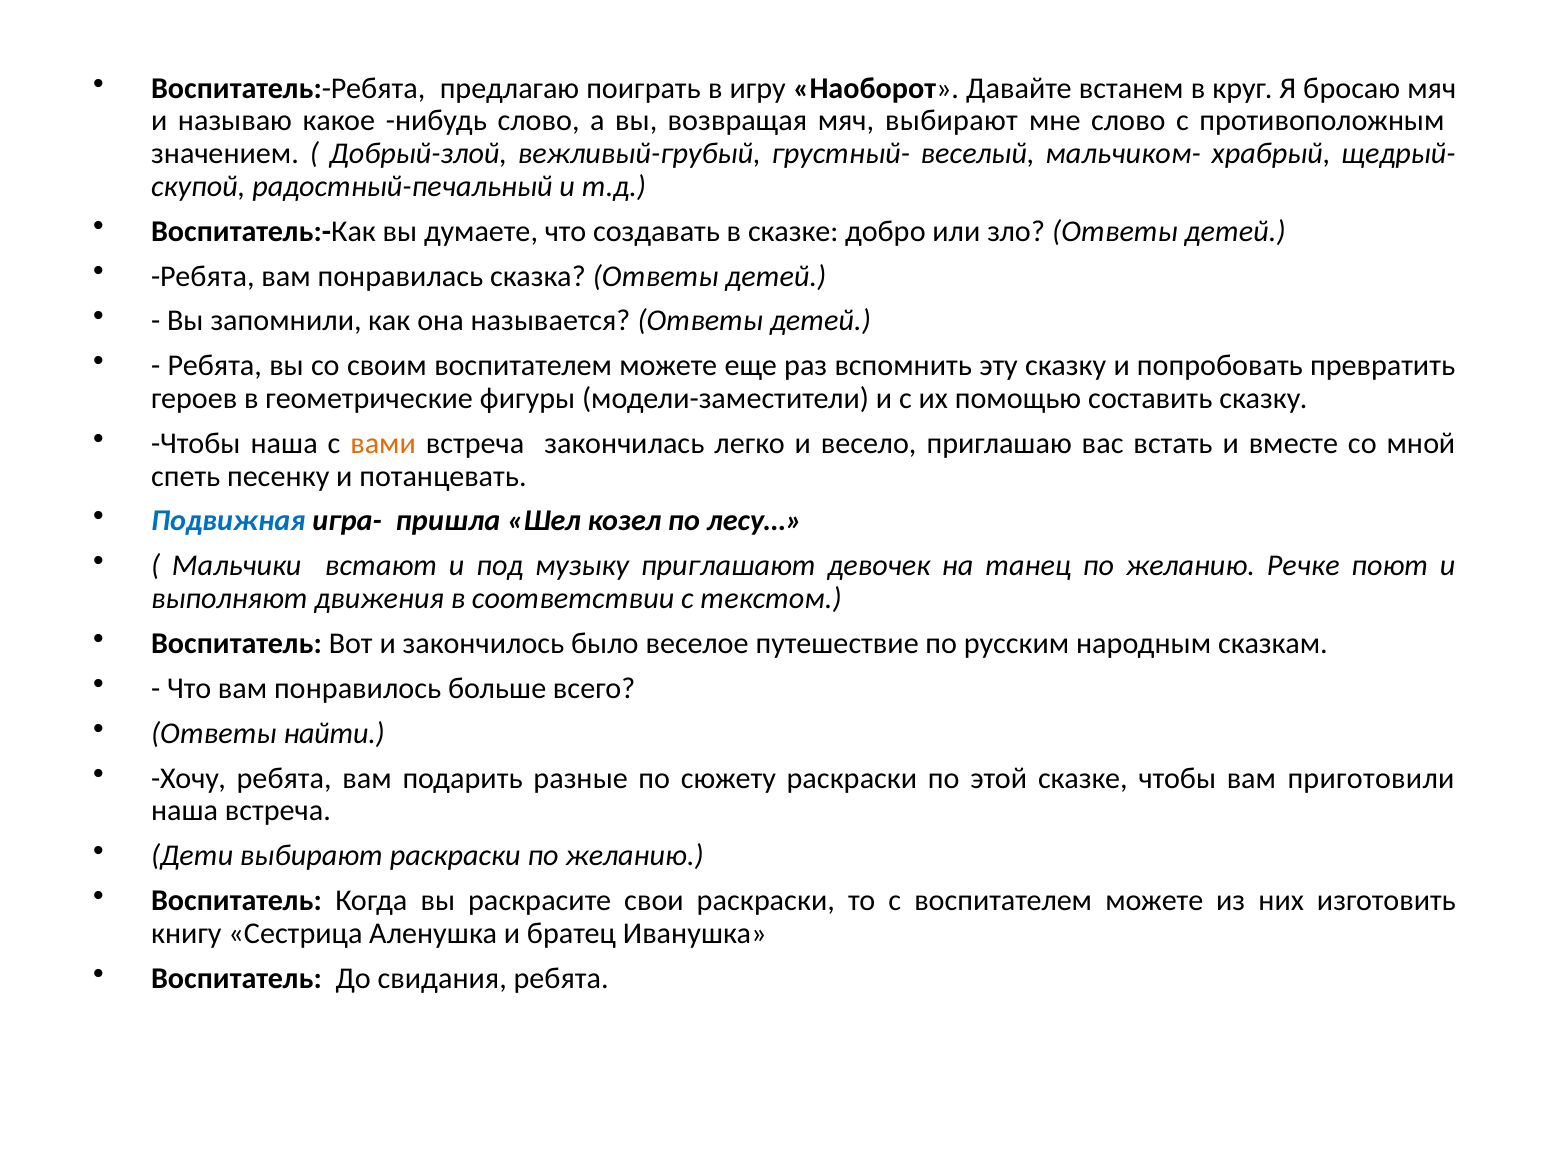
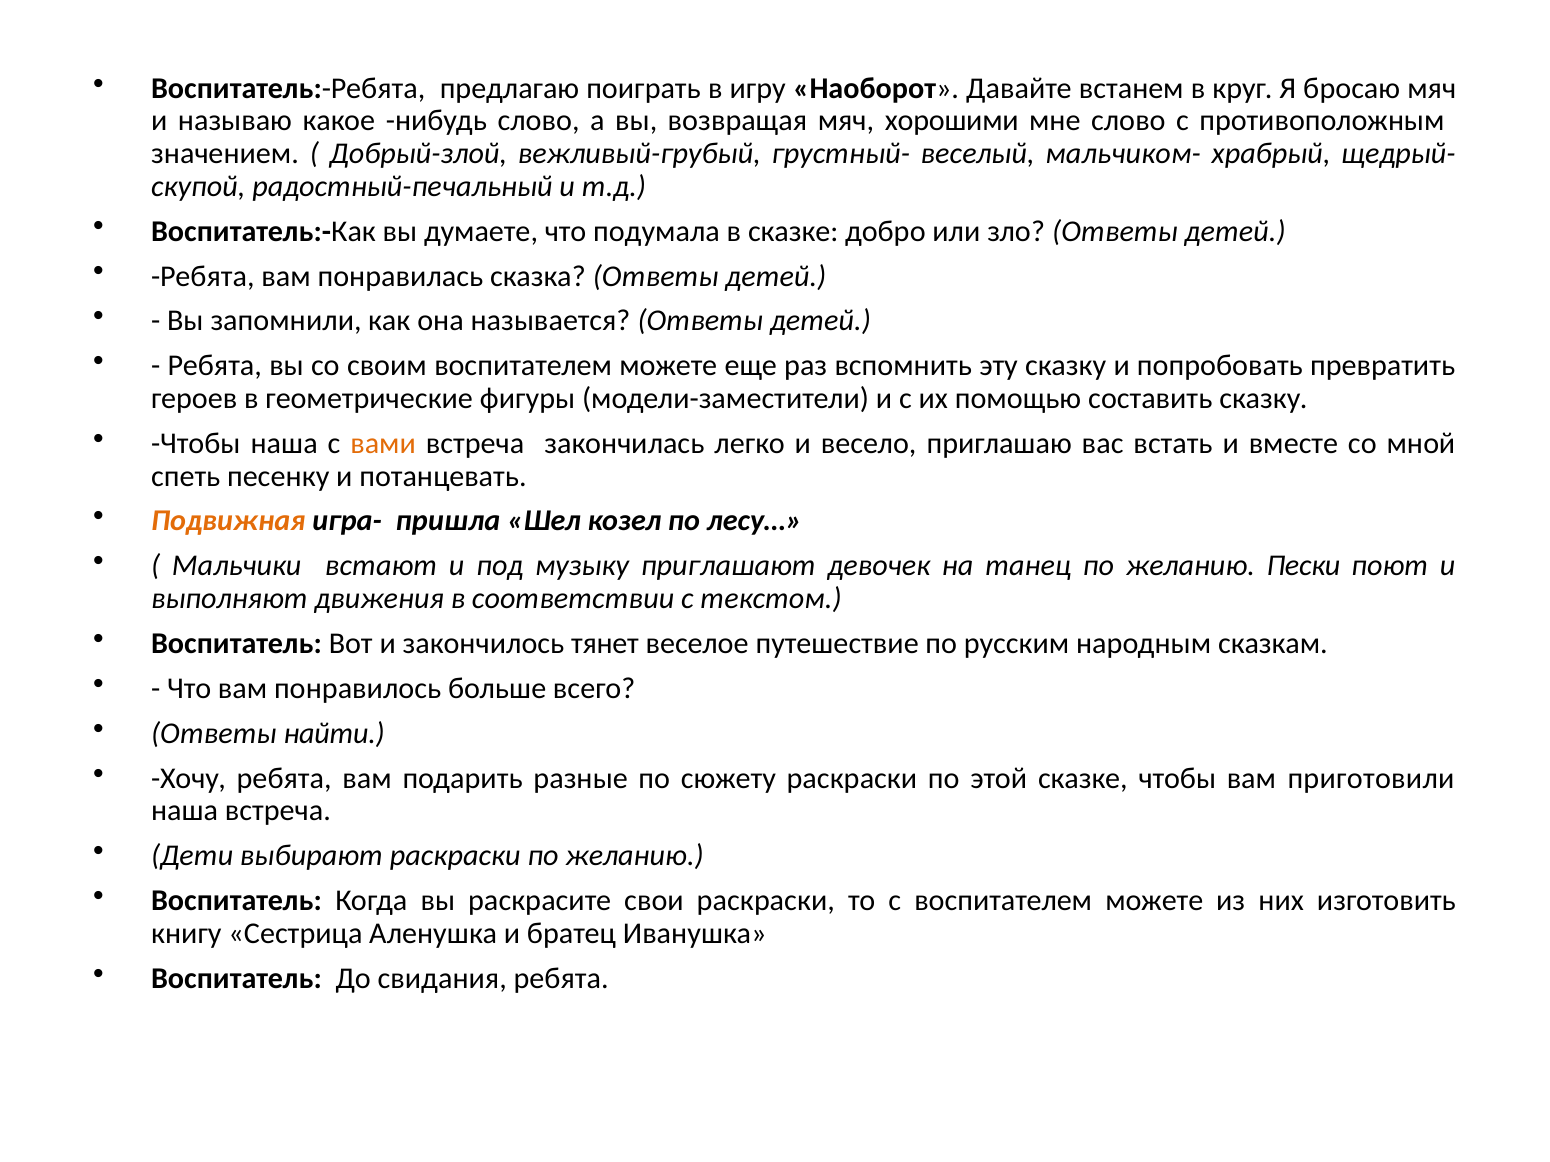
мяч выбирают: выбирают -> хорошими (952, 121)
создавать: создавать -> подумала (656, 231)
Подвижная colour: blue -> orange (228, 521)
Речке: Речке -> Пески (1303, 566)
было: было -> тянет (605, 644)
